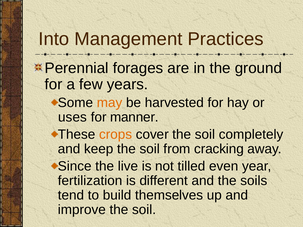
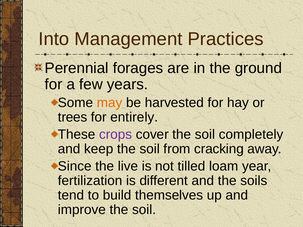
uses: uses -> trees (73, 117)
manner: manner -> entirely (134, 117)
crops colour: orange -> purple (116, 134)
even: even -> loam (224, 166)
